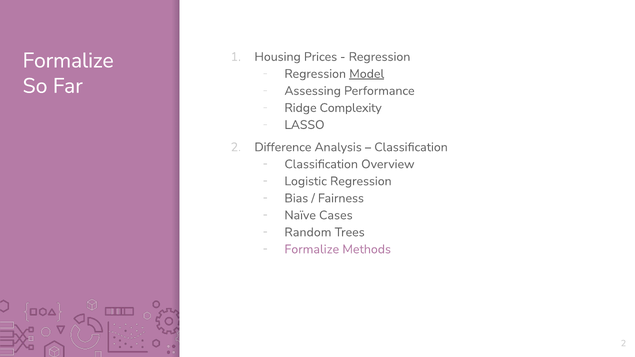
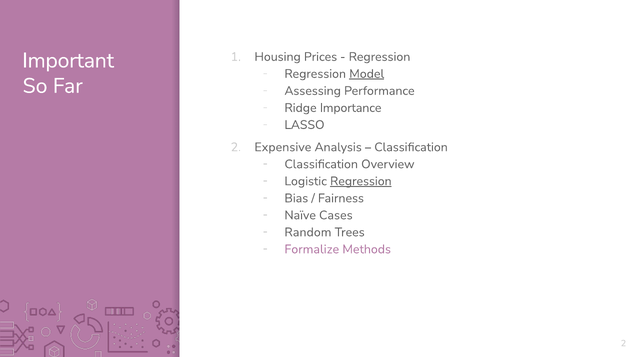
Formalize: Formalize -> Important (68, 61)
Complexity: Complexity -> Importance (351, 108)
Difference: Difference -> Expensive (283, 147)
Regression underline: none -> present (361, 181)
